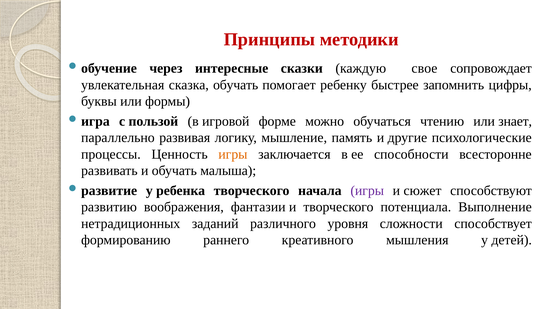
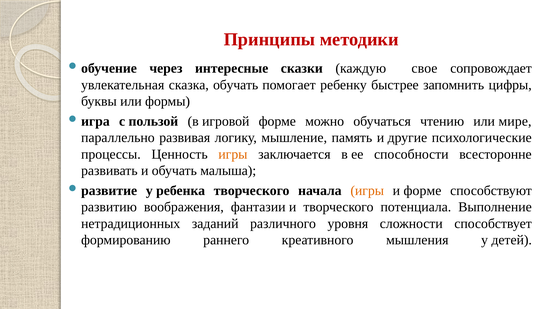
знает: знает -> мире (515, 121)
игры colour: purple -> orange (367, 190)
и сюжет: сюжет -> форме (422, 190)
